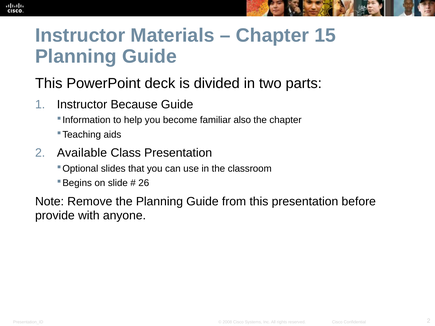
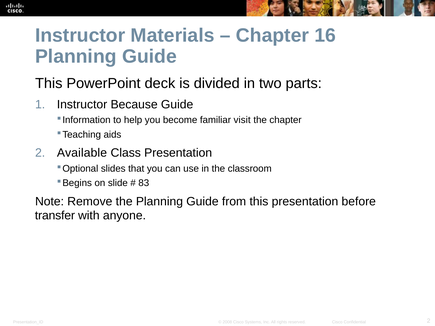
15: 15 -> 16 (325, 35)
also: also -> visit (242, 120)
26: 26 -> 83 (144, 183)
provide: provide -> transfer (55, 216)
